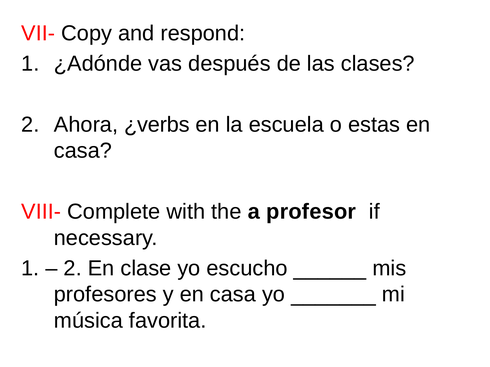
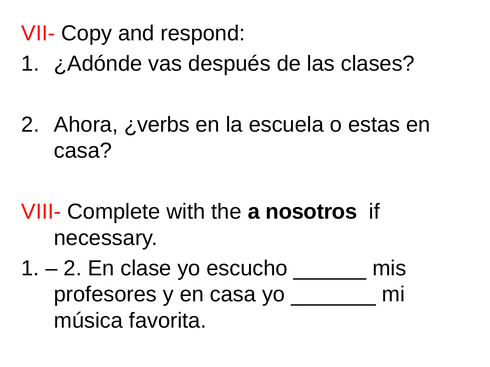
profesor: profesor -> nosotros (311, 212)
